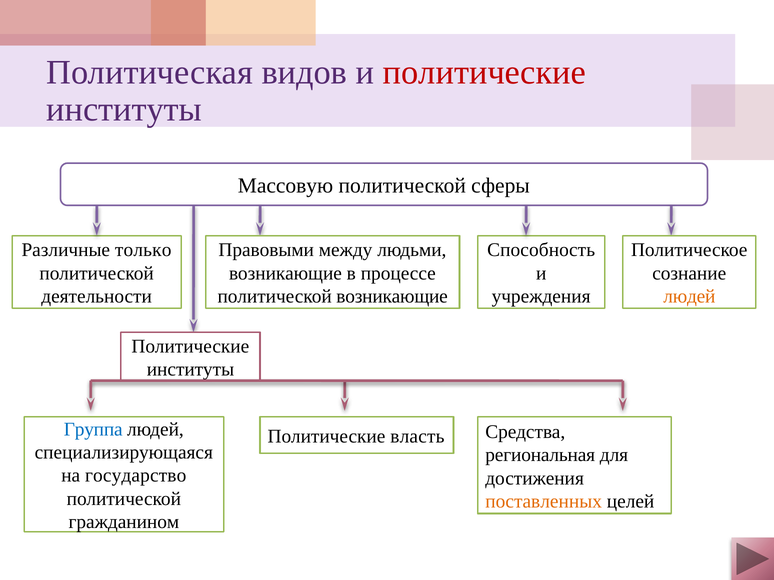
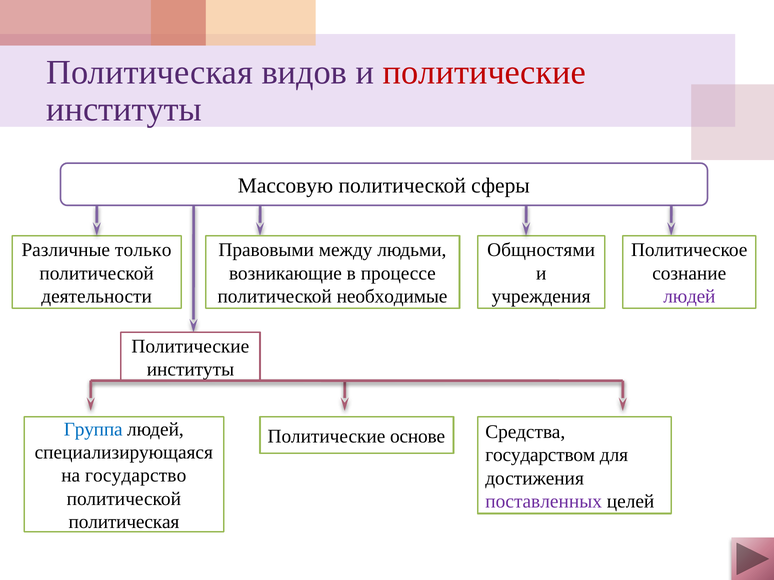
Способность: Способность -> Общностями (541, 250)
политической возникающие: возникающие -> необходимые (392, 297)
людей colour: orange -> purple (689, 297)
власть: власть -> основе (418, 437)
региональная: региональная -> государством (540, 455)
поставленных colour: orange -> purple (544, 502)
гражданином: гражданином -> политическая (124, 522)
